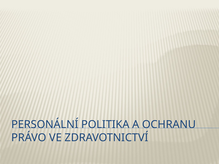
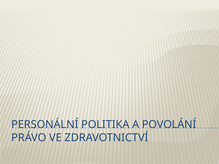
OCHRANU: OCHRANU -> POVOLÁNÍ (169, 125)
